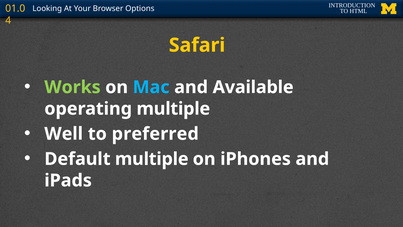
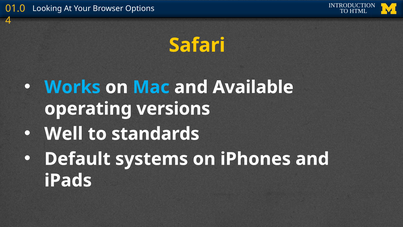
Works colour: light green -> light blue (72, 87)
operating multiple: multiple -> versions (173, 109)
preferred: preferred -> standards (155, 134)
Default multiple: multiple -> systems (152, 159)
